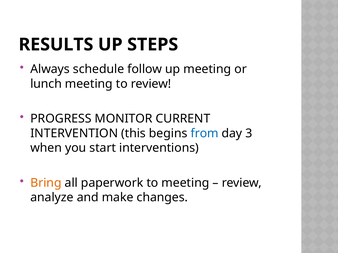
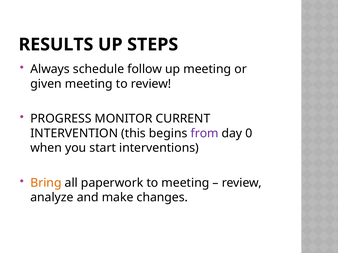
lunch: lunch -> given (46, 84)
from colour: blue -> purple (205, 134)
3: 3 -> 0 (249, 134)
